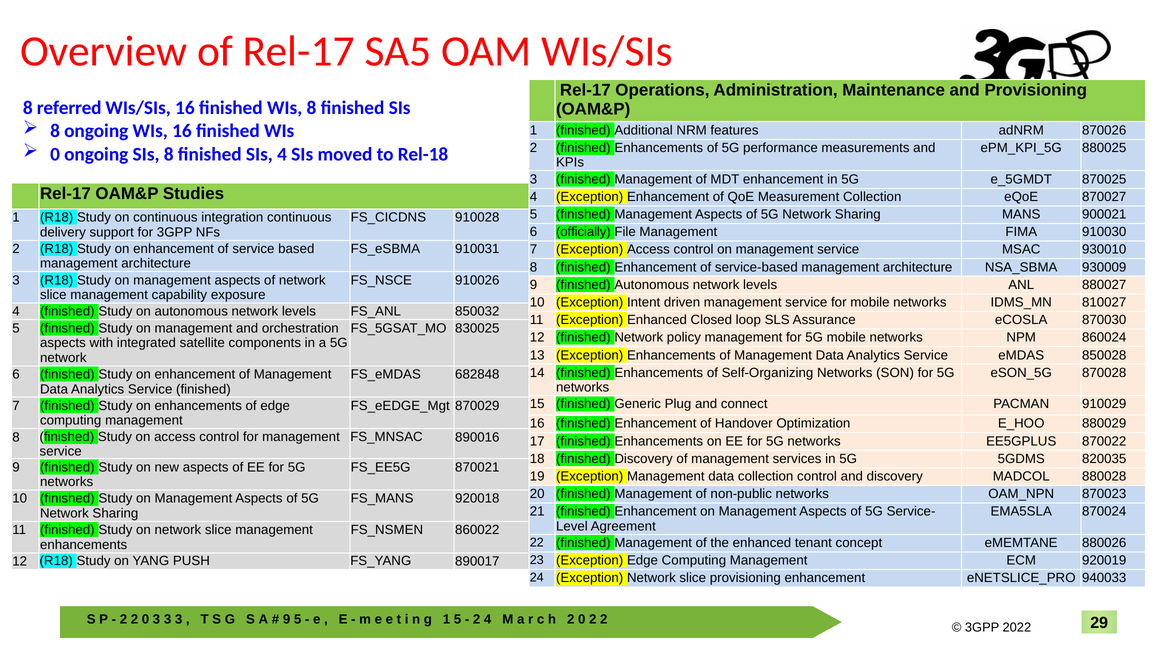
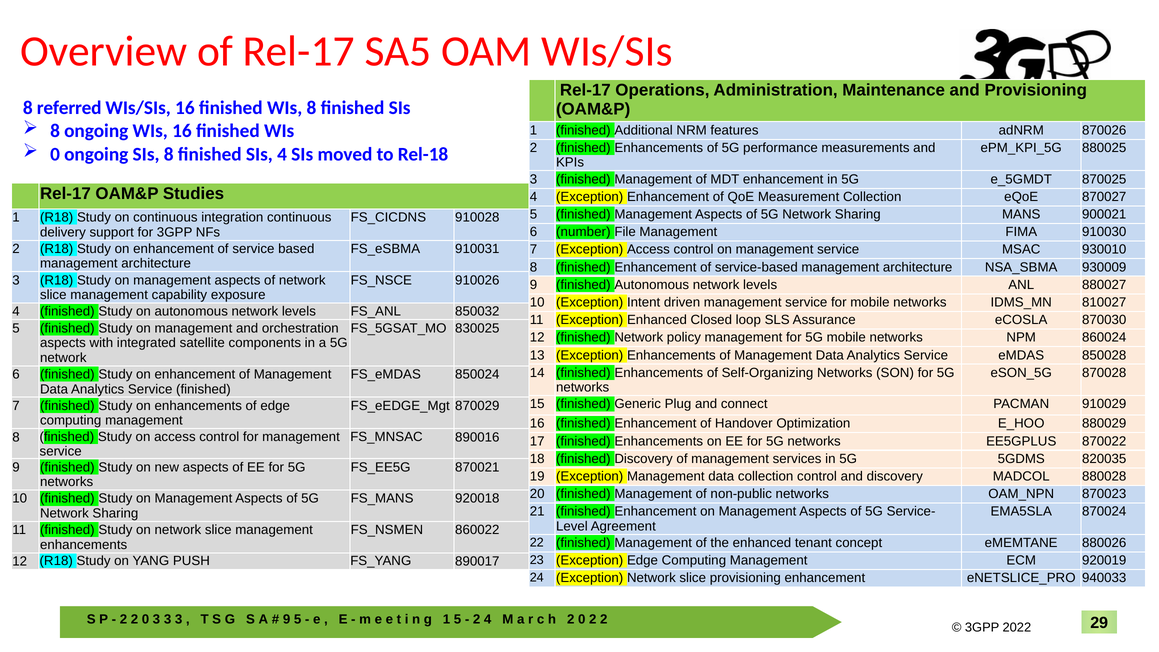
officially: officially -> number (583, 232)
682848: 682848 -> 850024 (477, 374)
